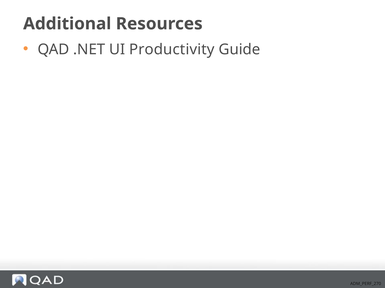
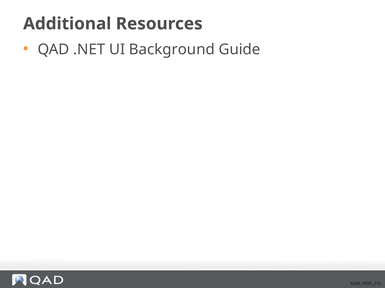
Productivity: Productivity -> Background (172, 50)
